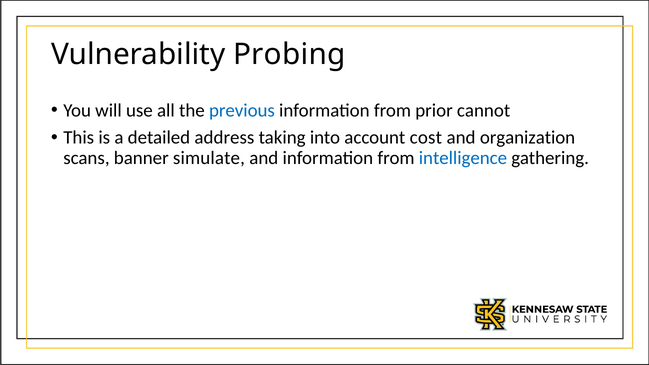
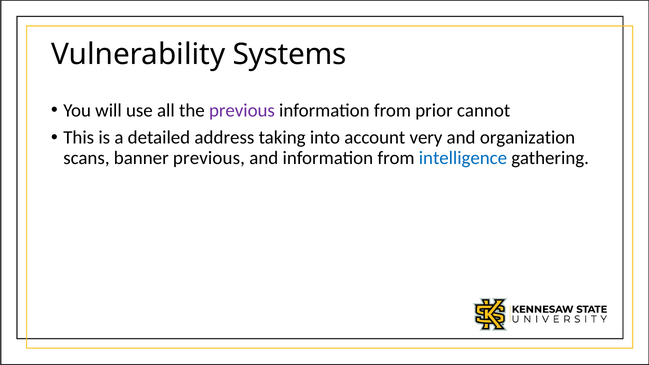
Probing: Probing -> Systems (290, 55)
previous colour: blue -> purple (242, 111)
cost: cost -> very (426, 138)
banner simulate: simulate -> previous (209, 158)
